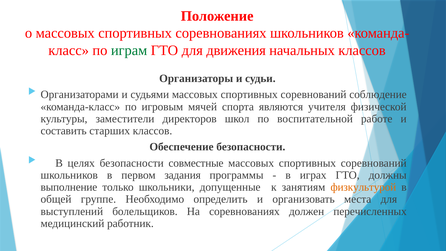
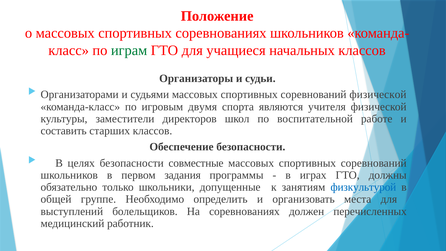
движения: движения -> учащиеся (236, 51)
соревнований соблюдение: соблюдение -> физической (378, 95)
мячей: мячей -> двумя (203, 107)
выполнение: выполнение -> обязательно (69, 187)
физкультурой colour: orange -> blue (363, 187)
